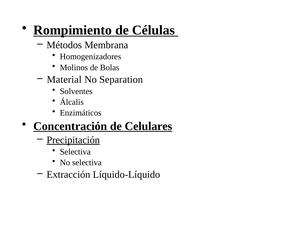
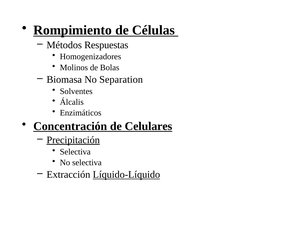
Membrana: Membrana -> Respuestas (106, 45)
Material: Material -> Biomasa (64, 79)
Líquido-Líquido underline: none -> present (126, 174)
